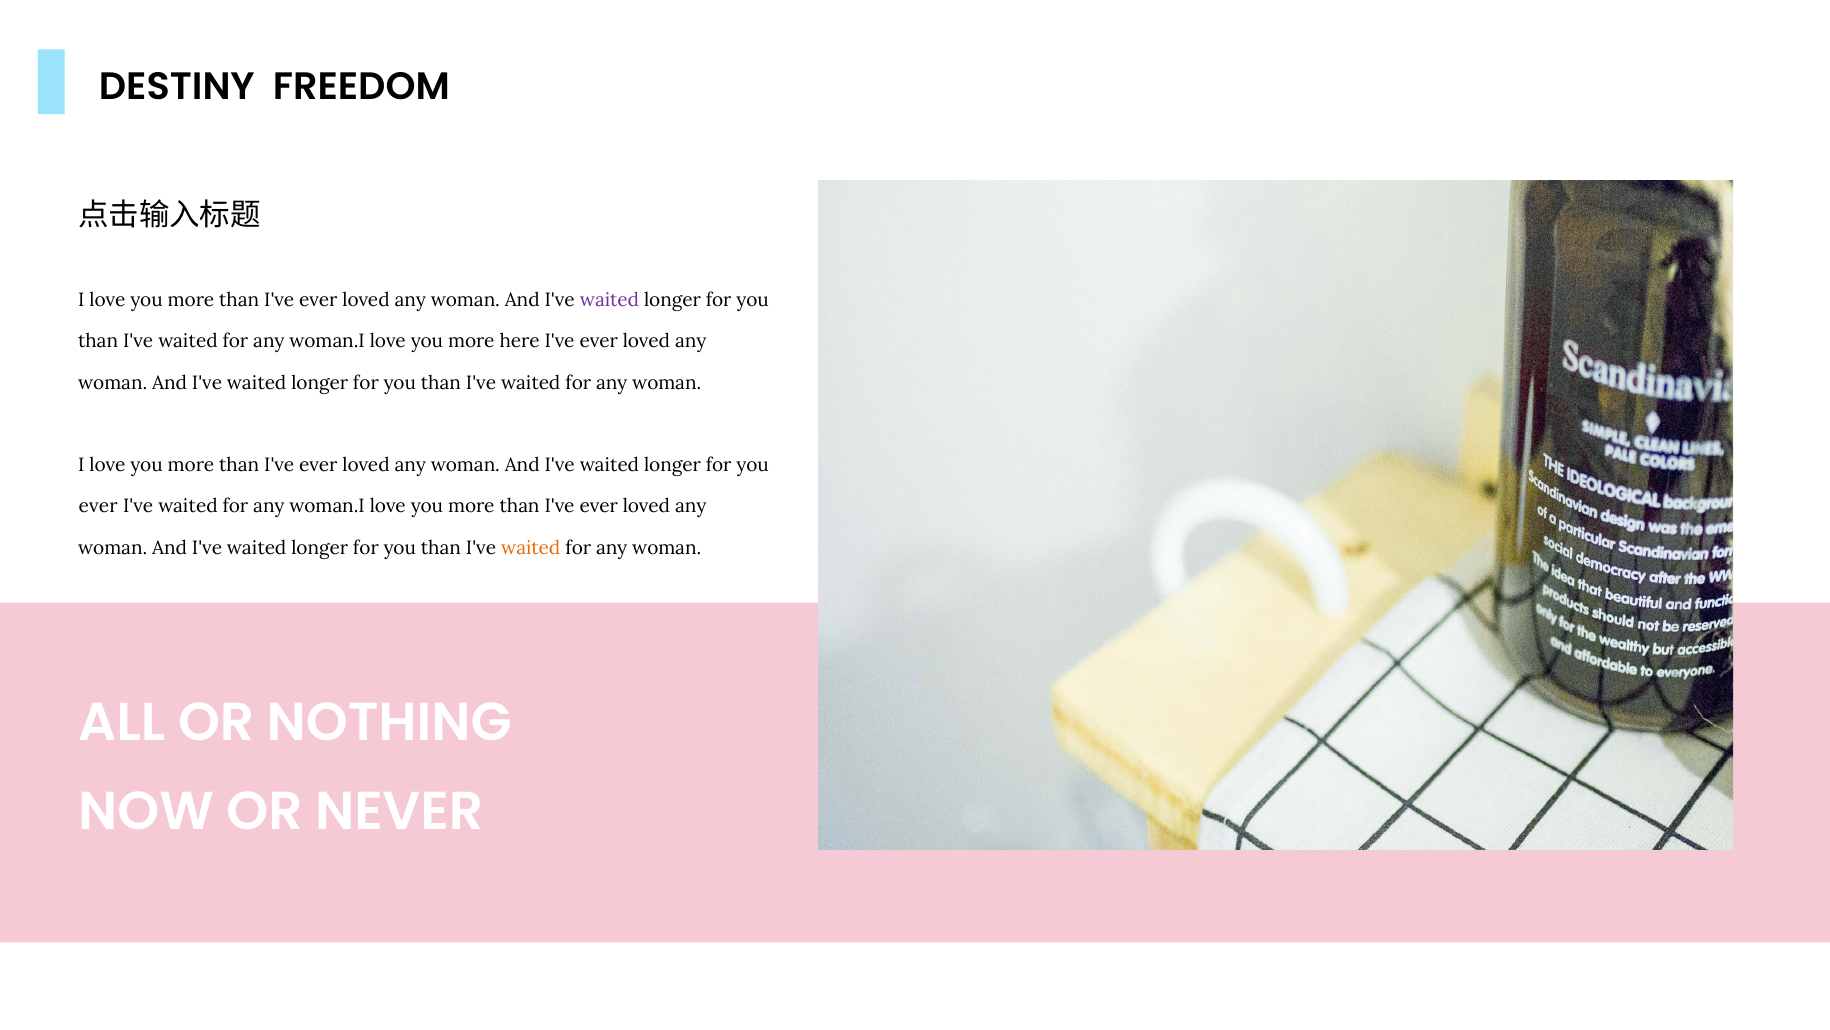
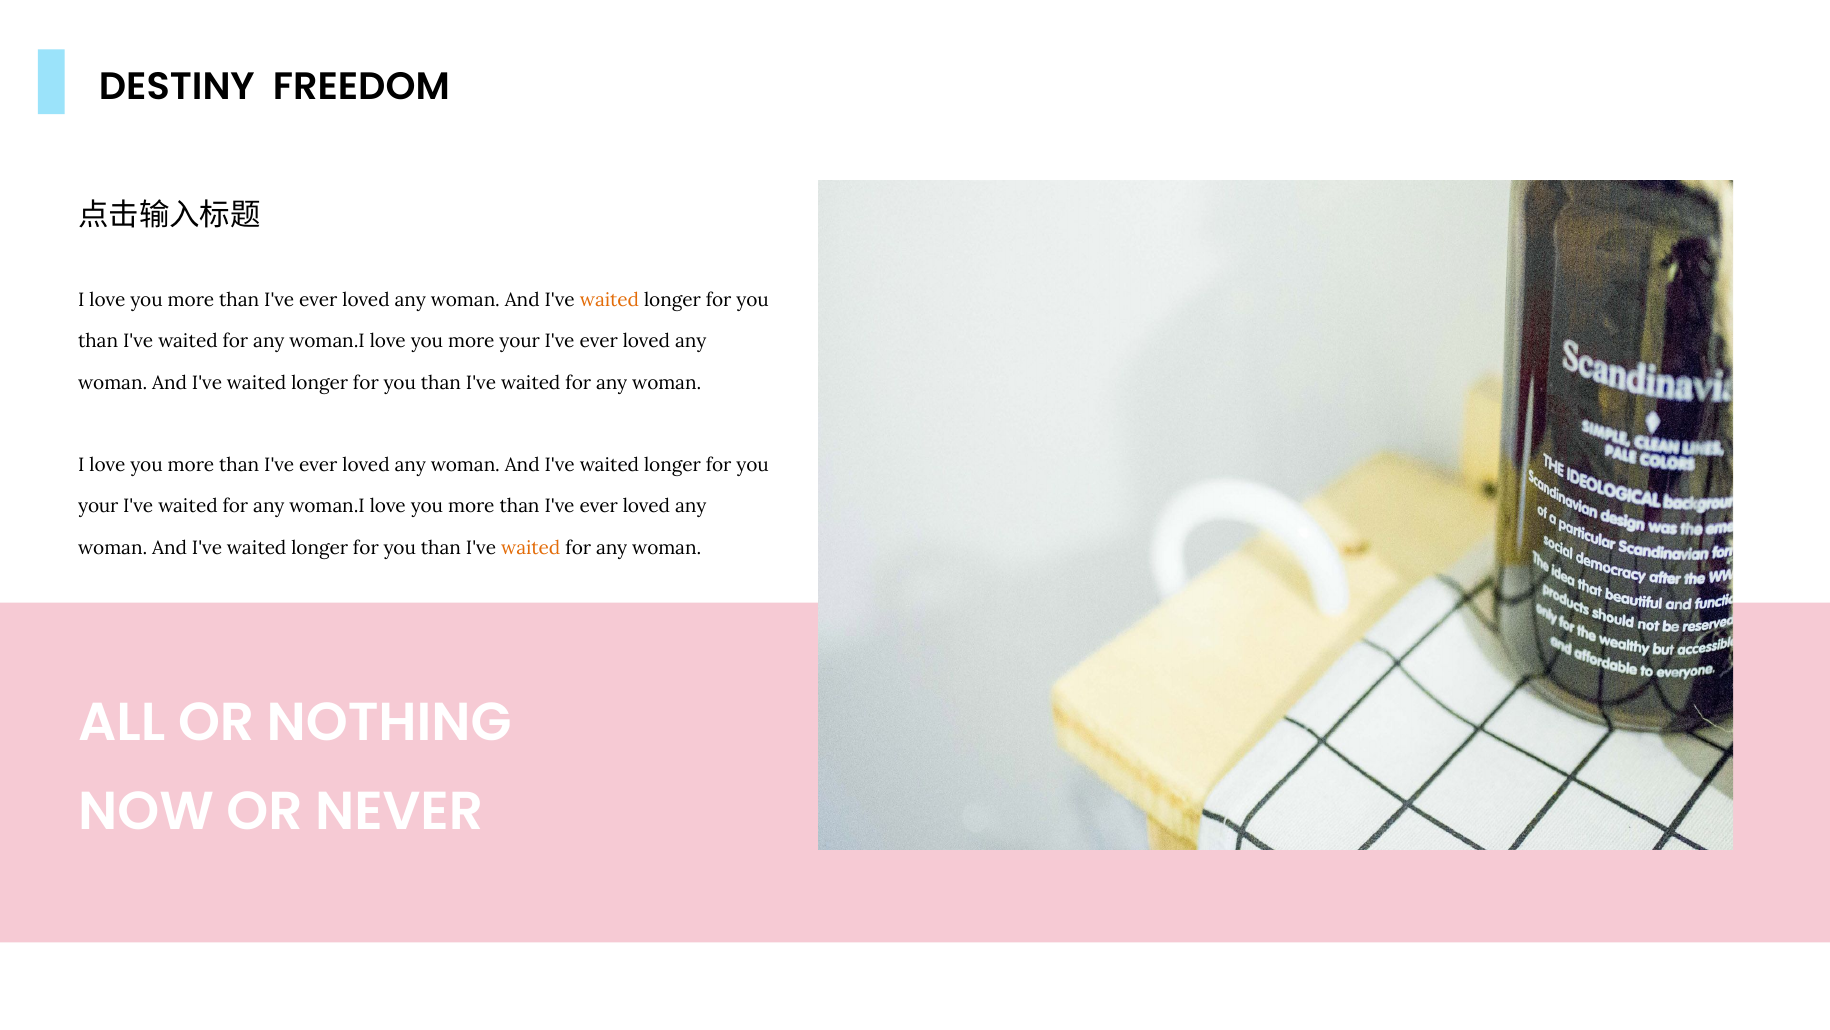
waited colour: purple -> orange (609, 300)
more here: here -> your (520, 341)
ever: ever -> your (98, 506)
